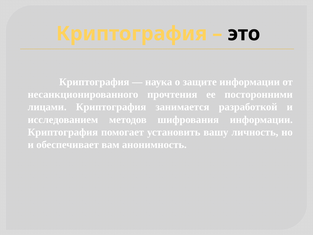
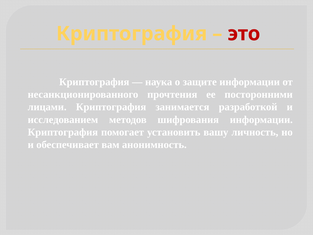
это colour: black -> red (244, 34)
